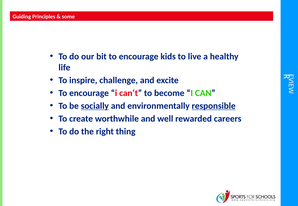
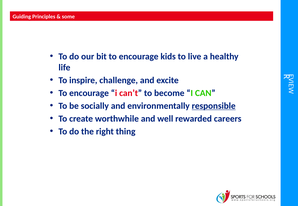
socially underline: present -> none (95, 106)
